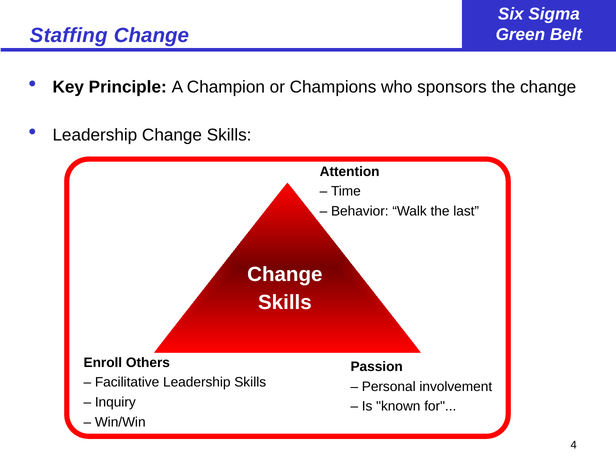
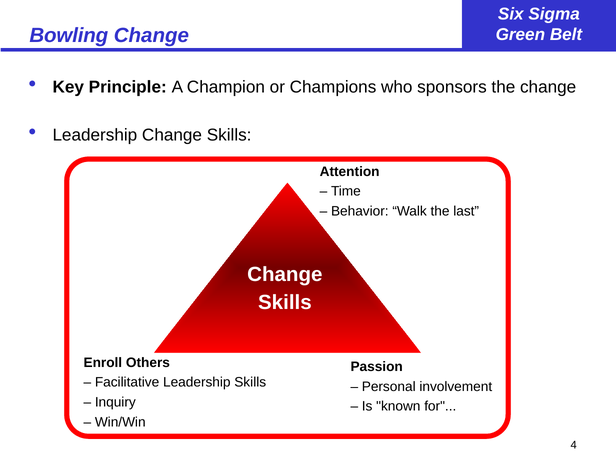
Staffing: Staffing -> Bowling (69, 35)
